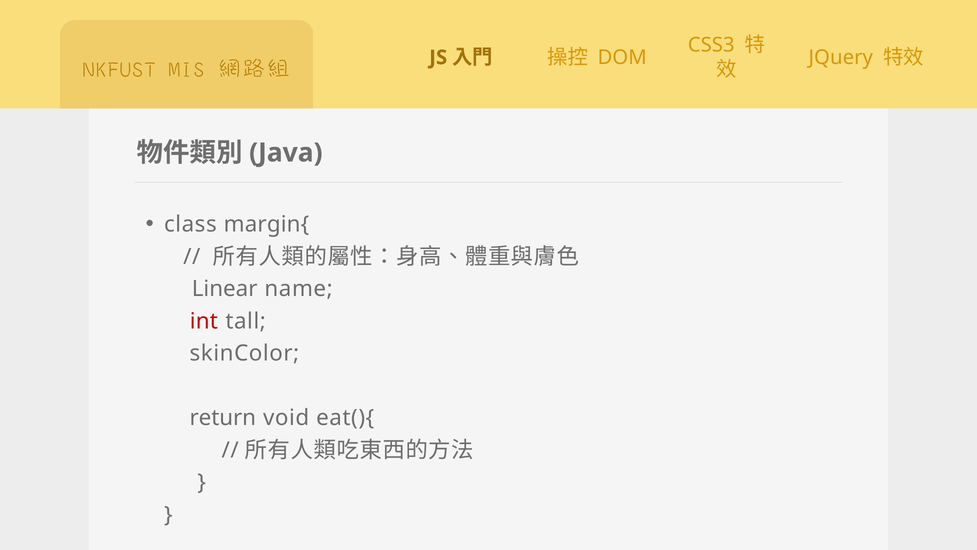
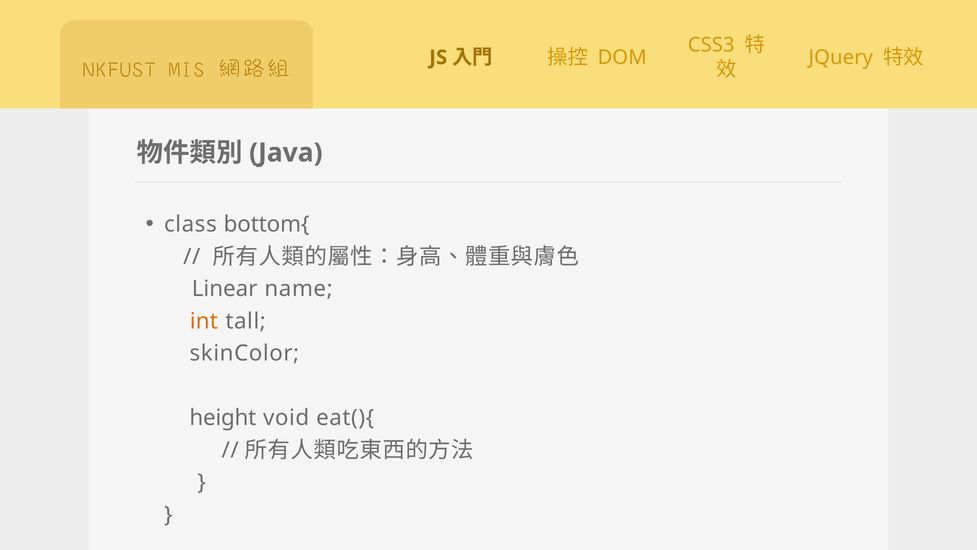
margin{: margin{ -> bottom{ (267, 224)
int colour: red -> orange (204, 321)
return: return -> height (223, 418)
